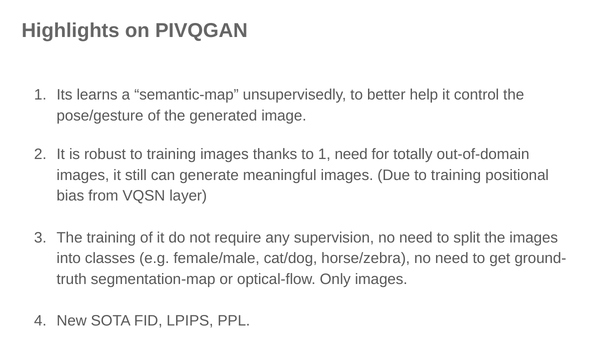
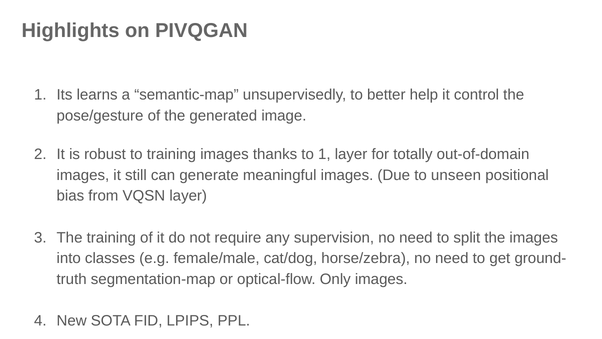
1 need: need -> layer (351, 154)
Due to training: training -> unseen (456, 175)
